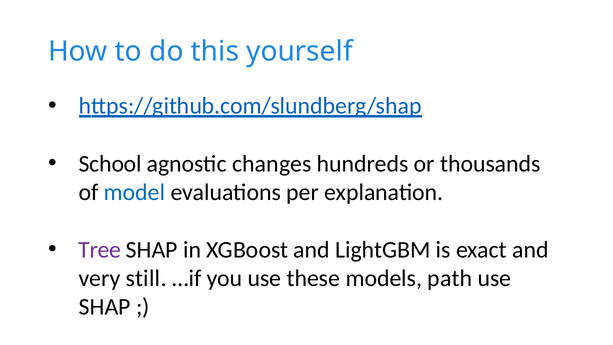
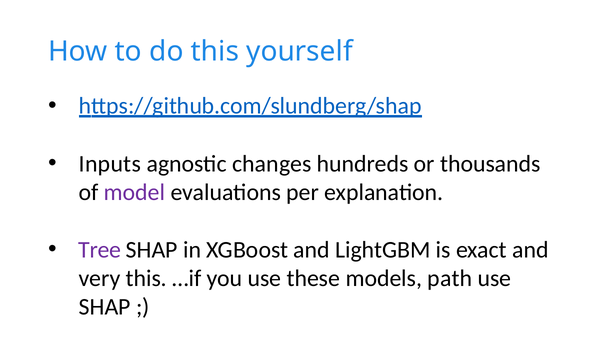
School: School -> Inputs (110, 164)
model colour: blue -> purple (135, 192)
very still: still -> this (146, 278)
